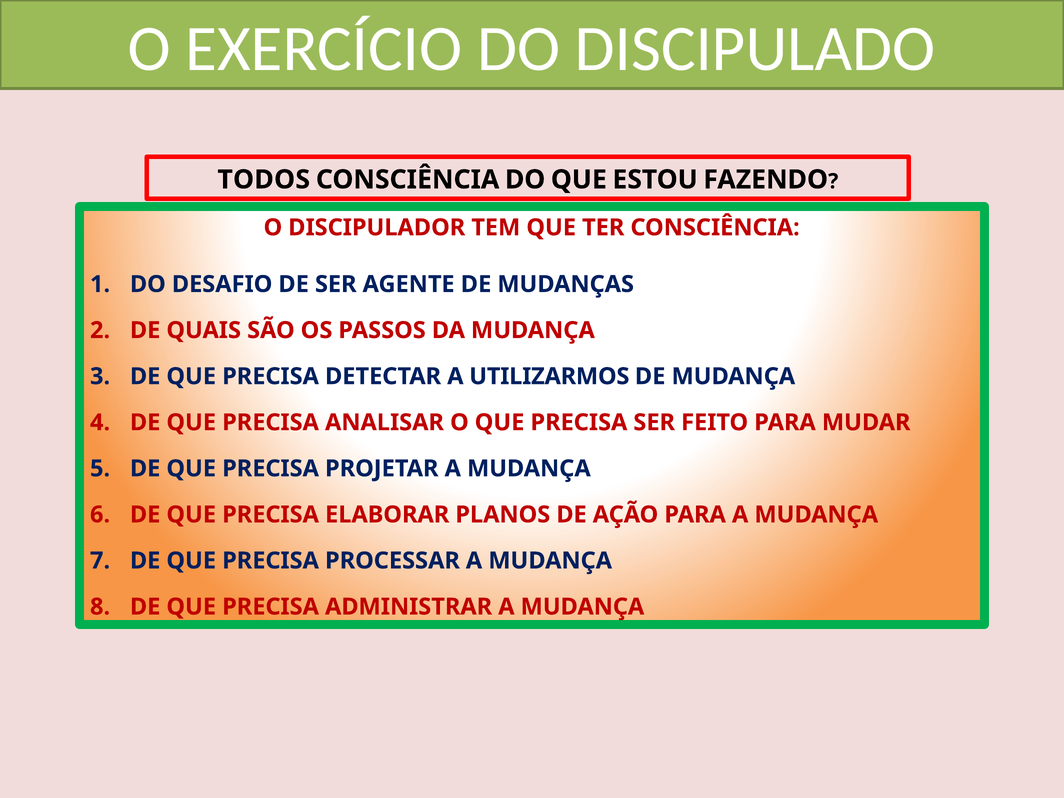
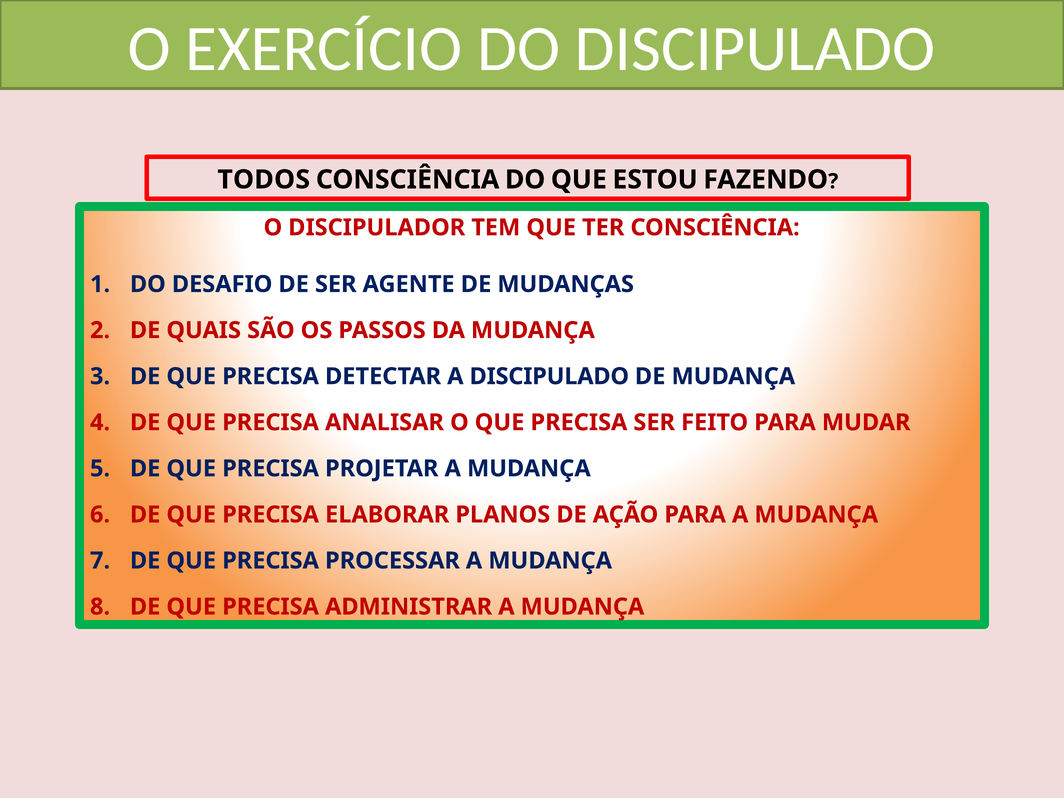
A UTILIZARMOS: UTILIZARMOS -> DISCIPULADO (549, 376)
